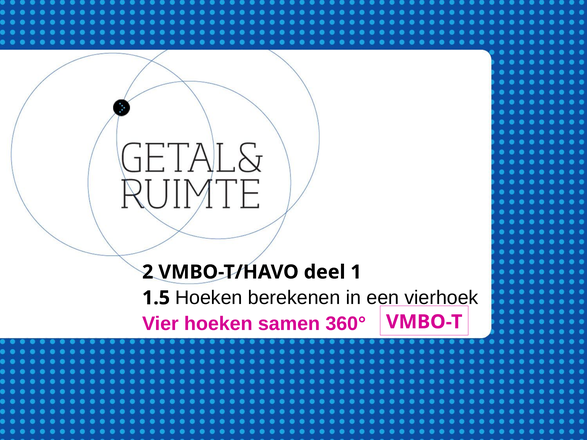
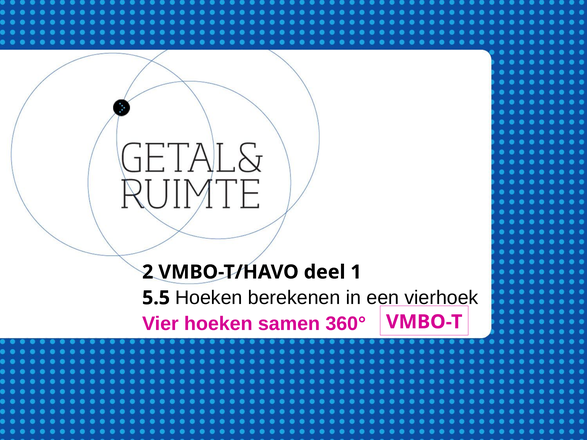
1.5: 1.5 -> 5.5 (156, 298)
